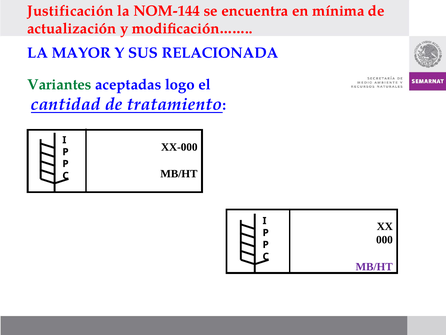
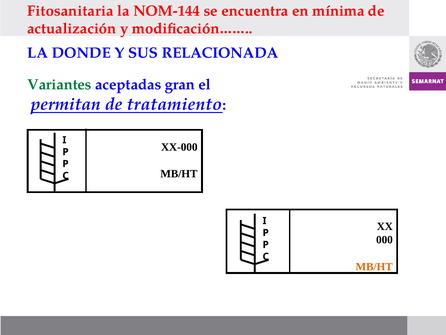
Justificación: Justificación -> Fitosanitaria (70, 11)
MAYOR: MAYOR -> DONDE (81, 53)
logo: logo -> gran (180, 85)
cantidad: cantidad -> permitan (66, 104)
MB/HT colour: purple -> orange (374, 266)
